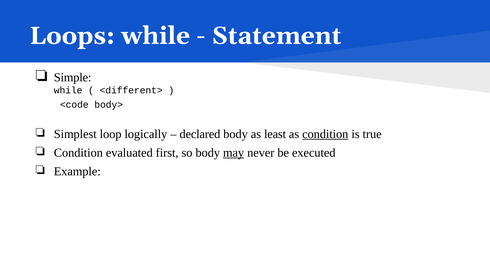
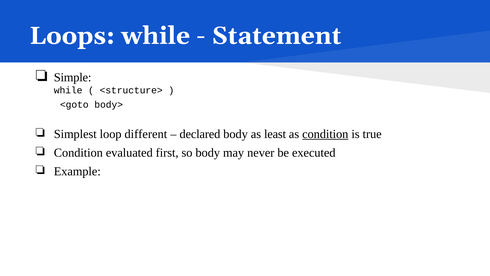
<different>: <different> -> <structure> (131, 90)
<code: <code -> <goto (74, 104)
logically: logically -> different (146, 134)
may underline: present -> none (234, 153)
